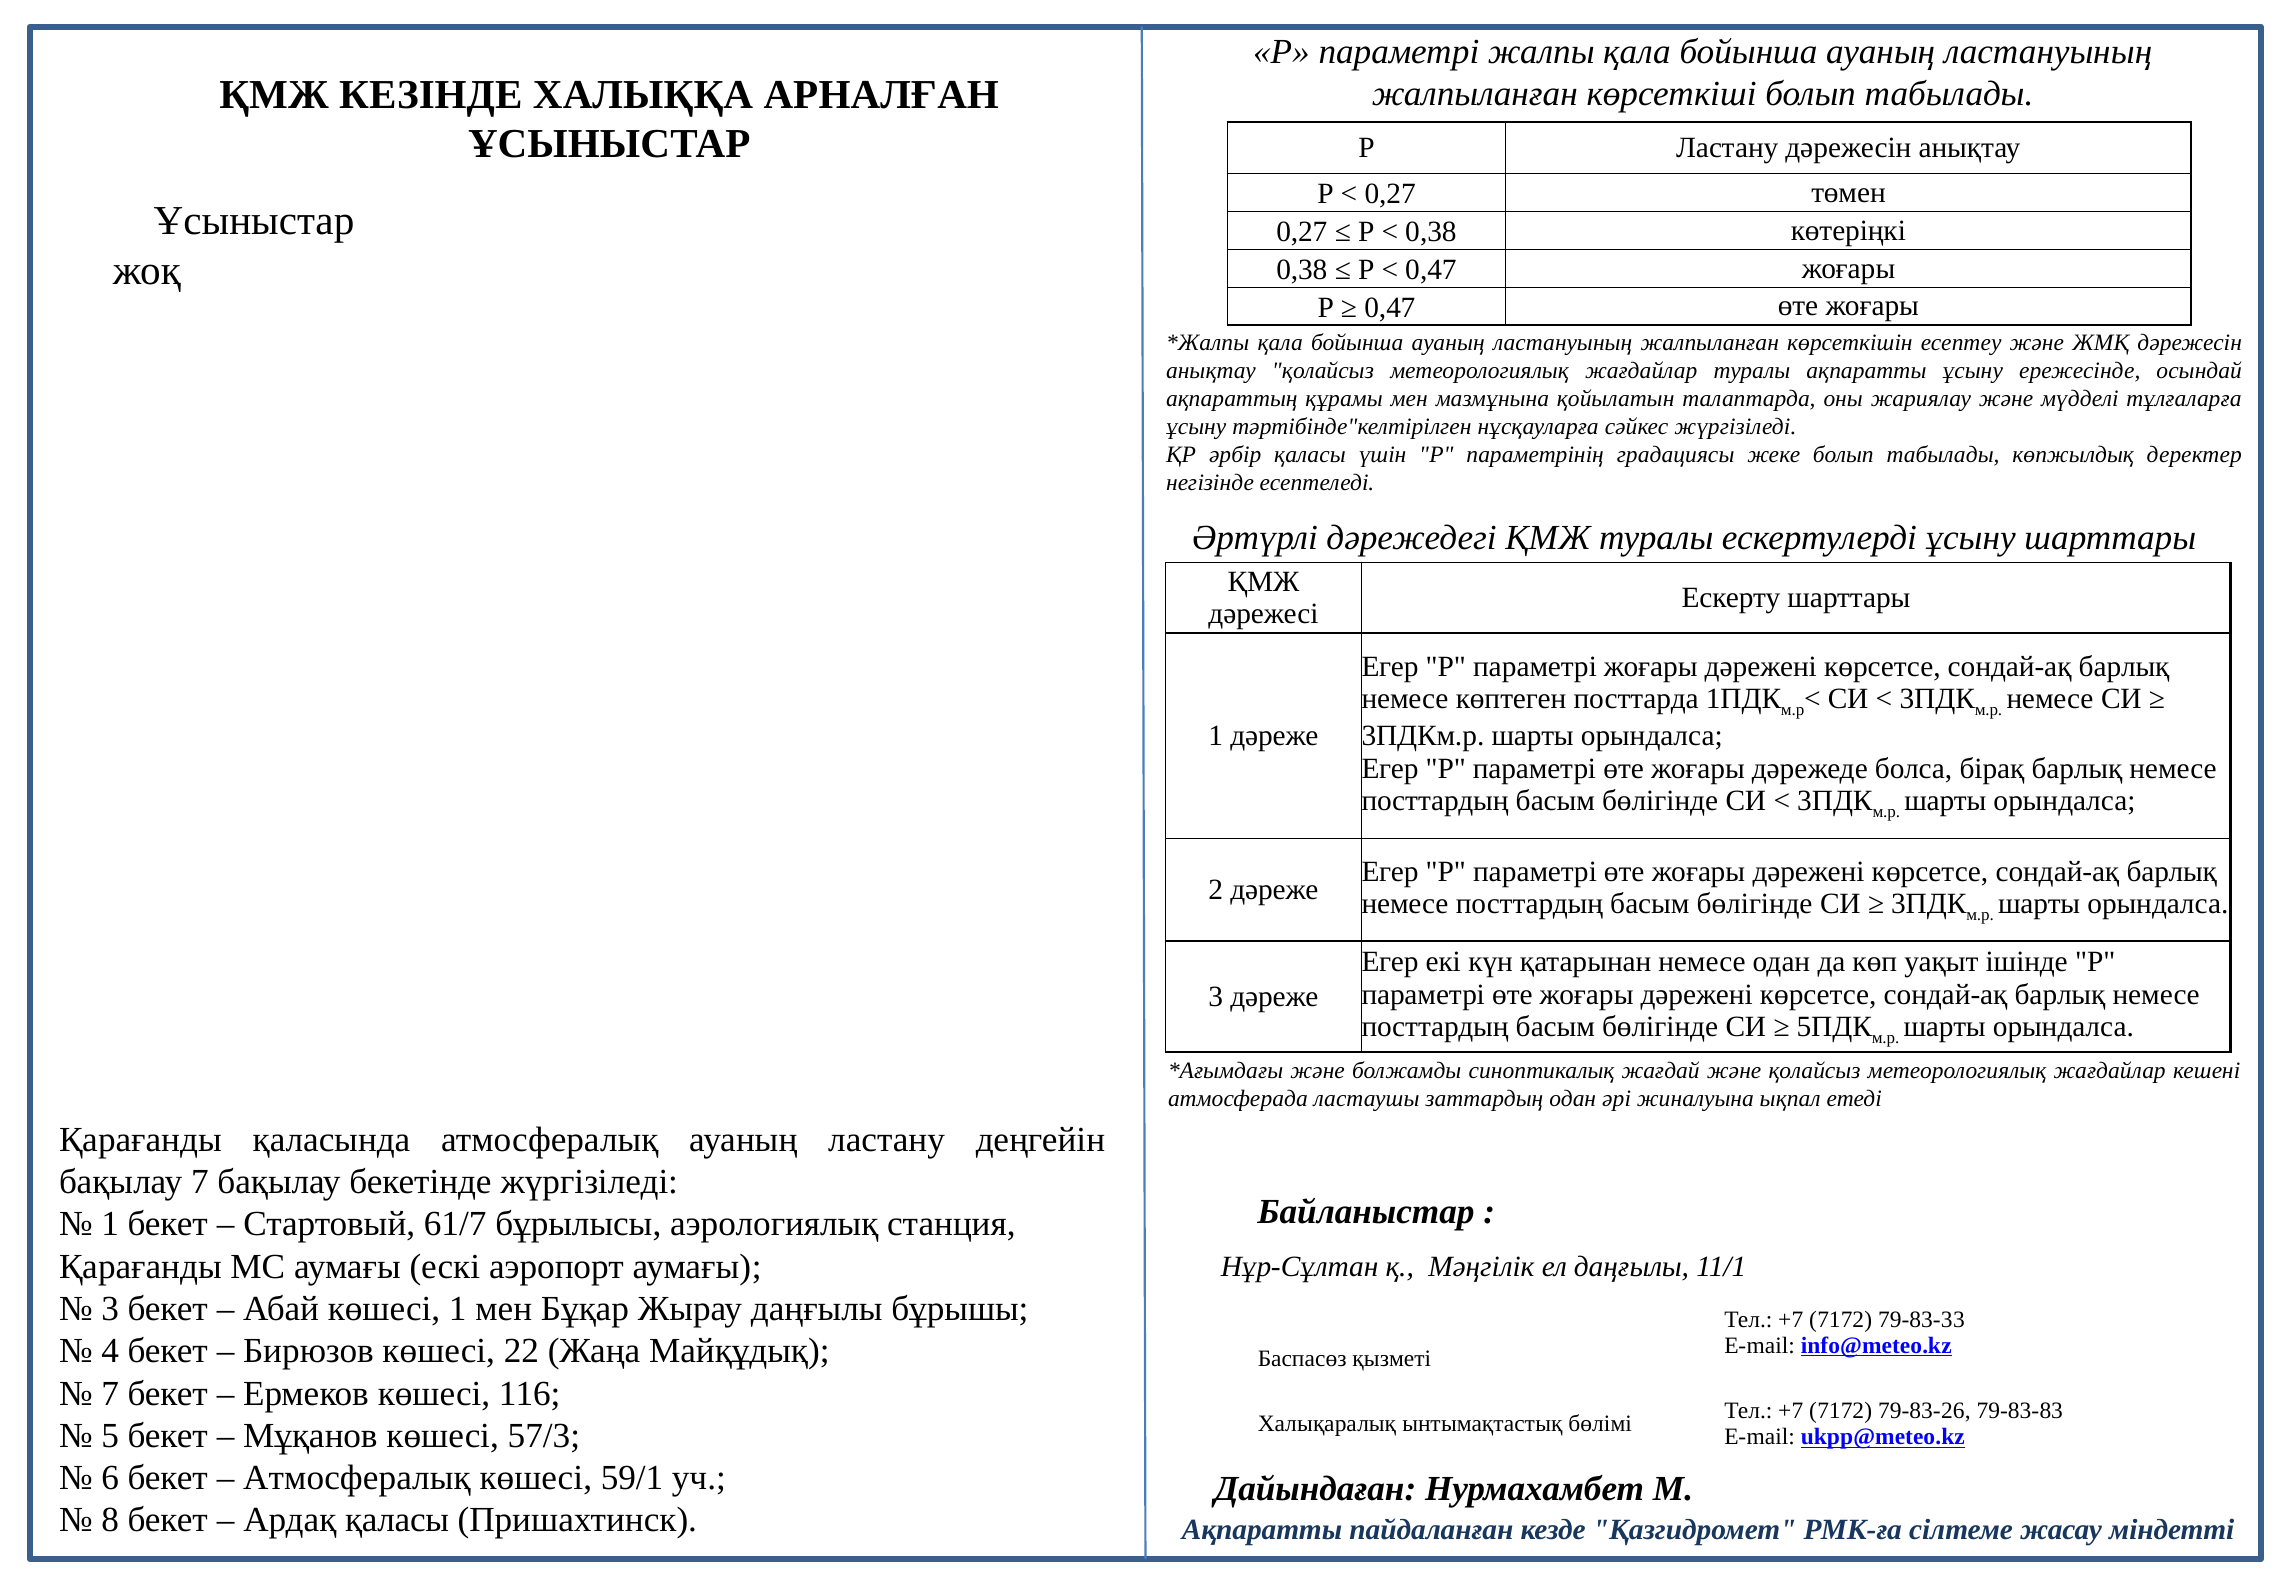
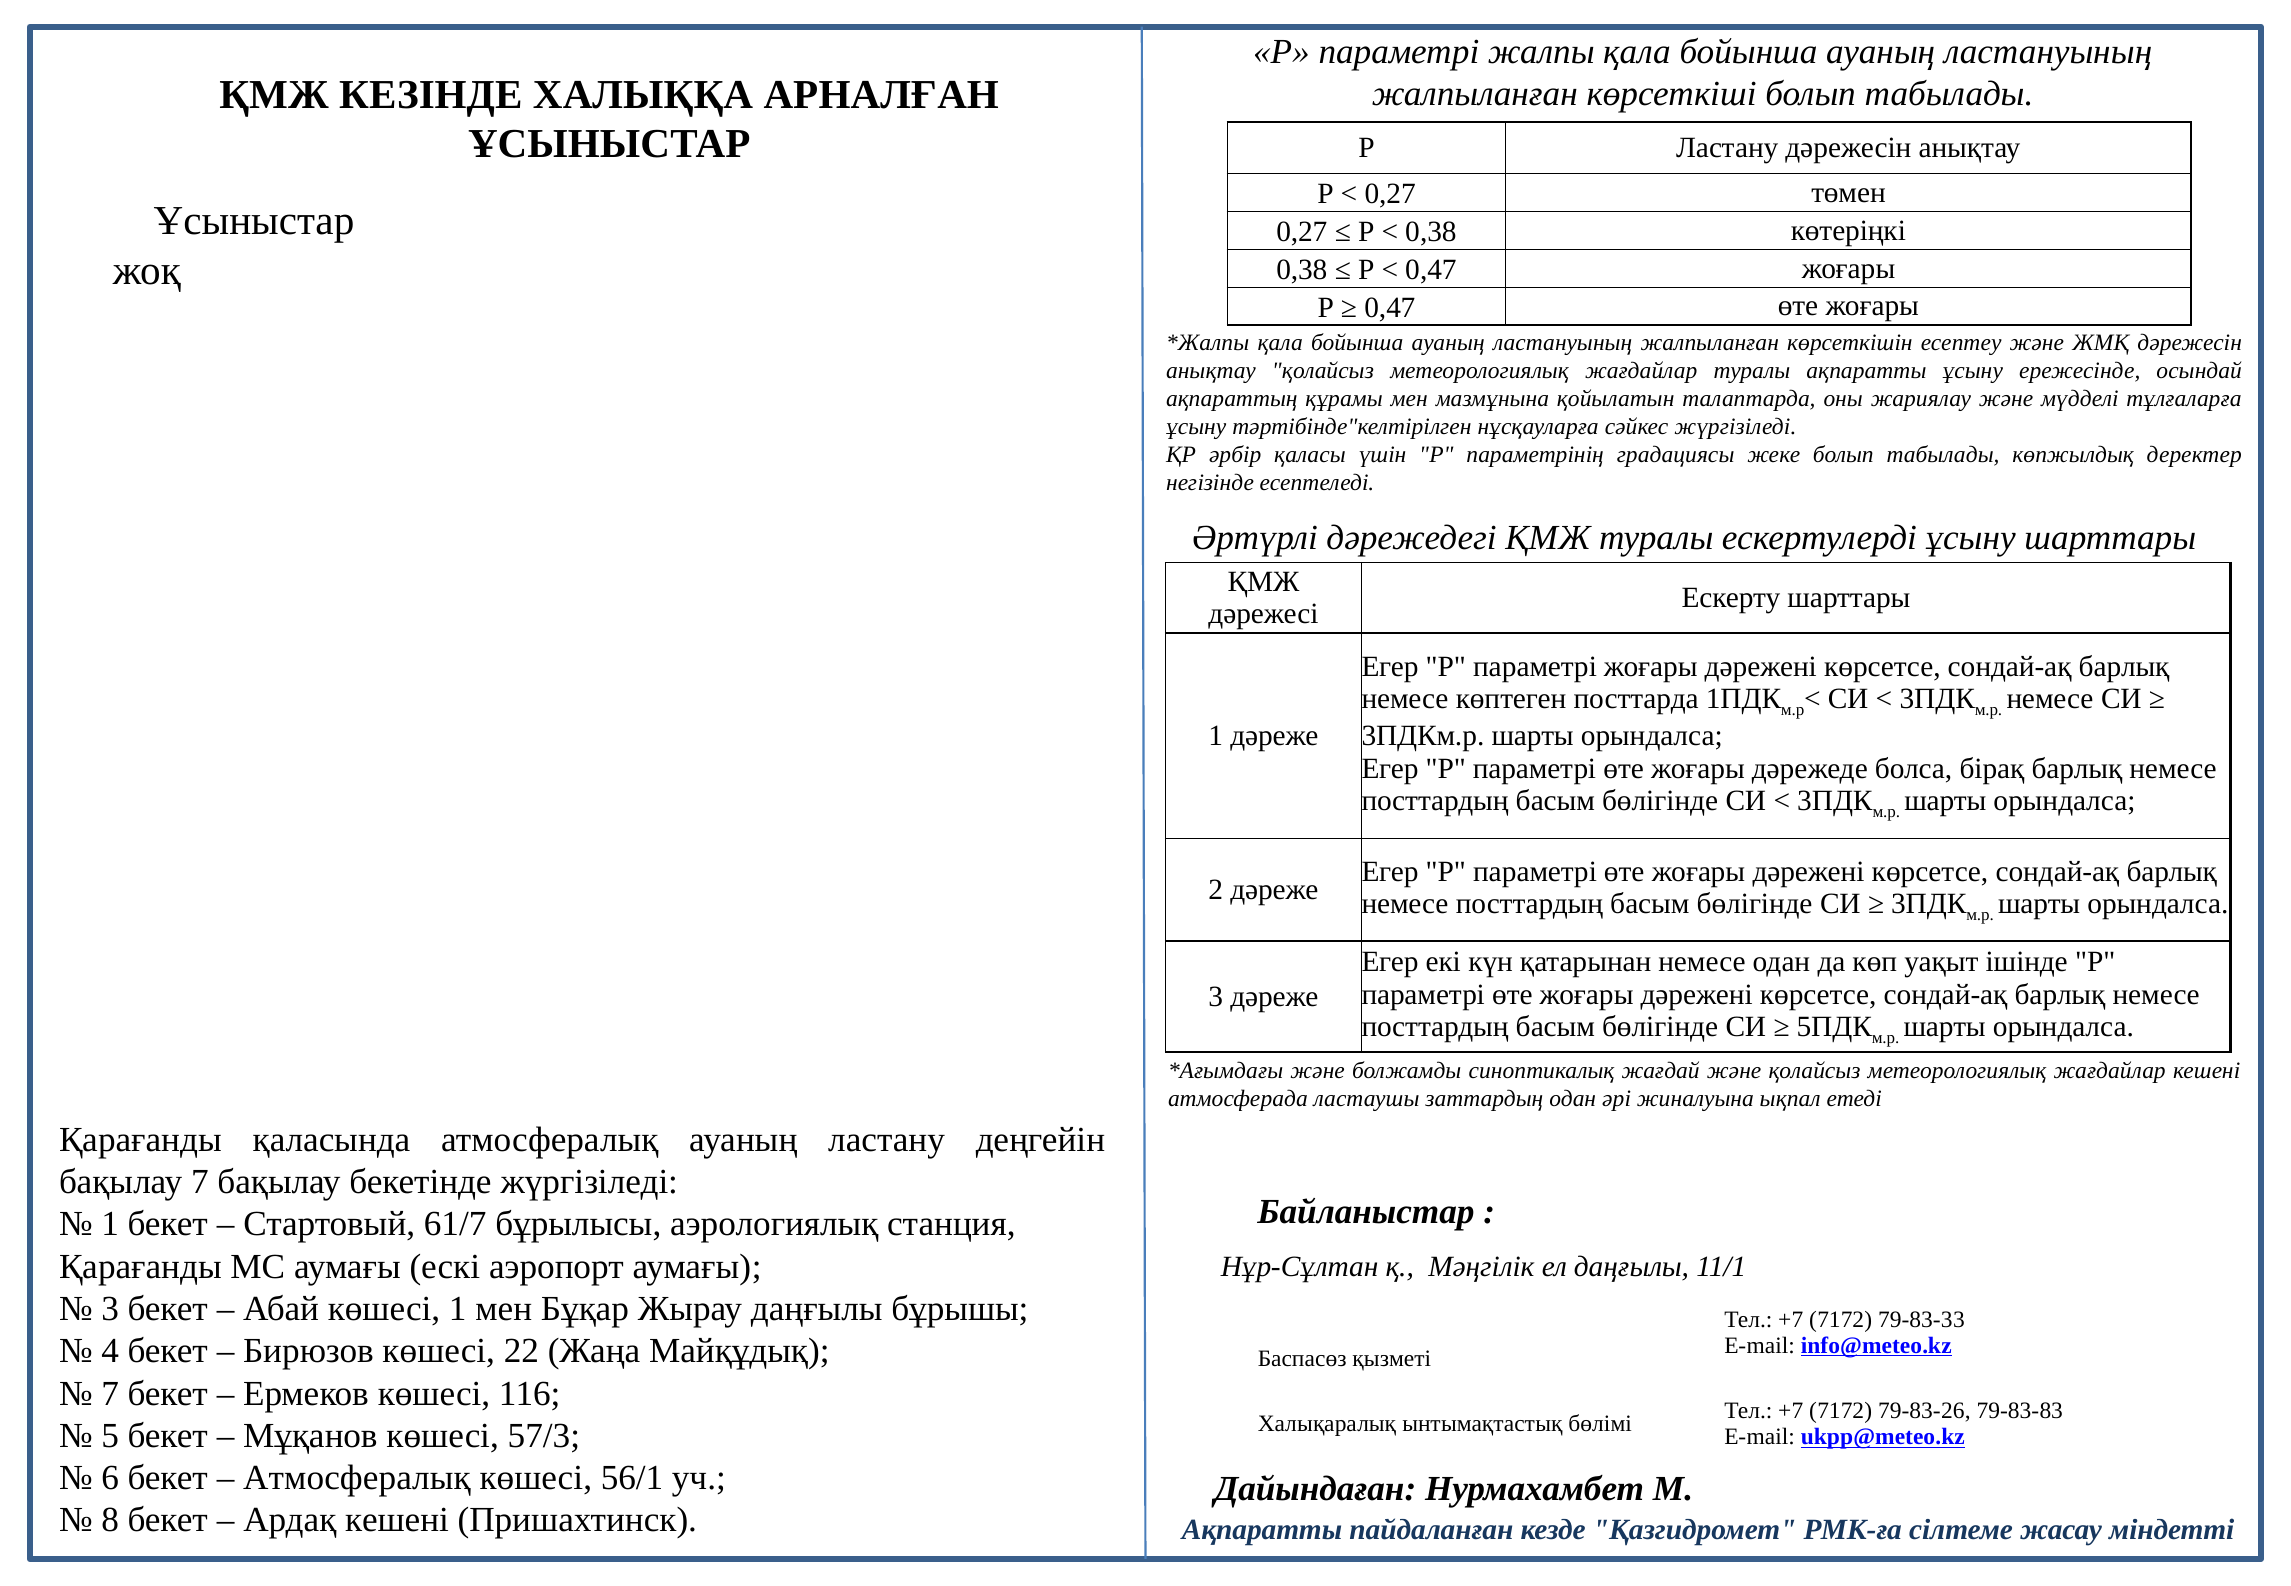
59/1: 59/1 -> 56/1 (632, 1478)
Ардақ қаласы: қаласы -> кешені (397, 1520)
